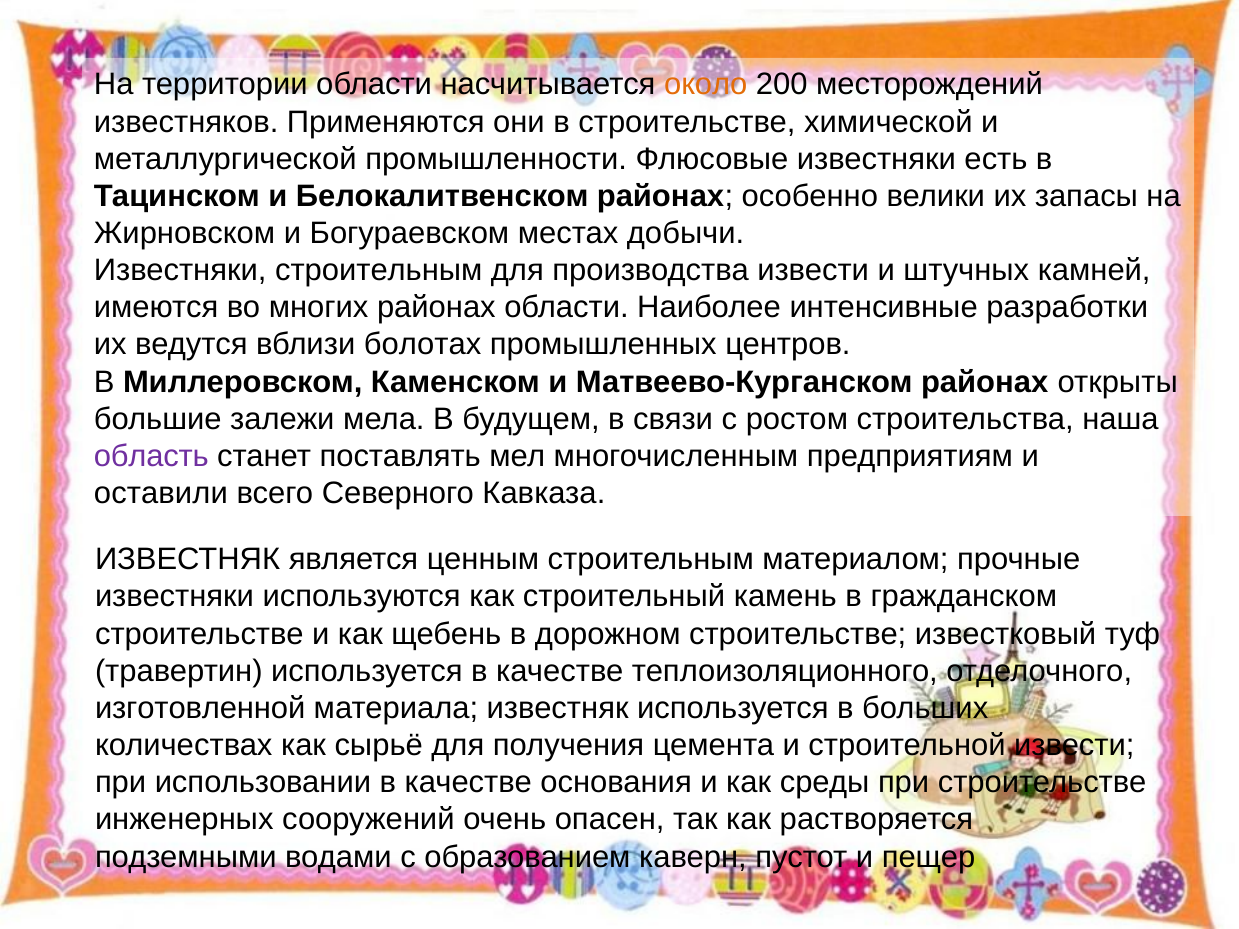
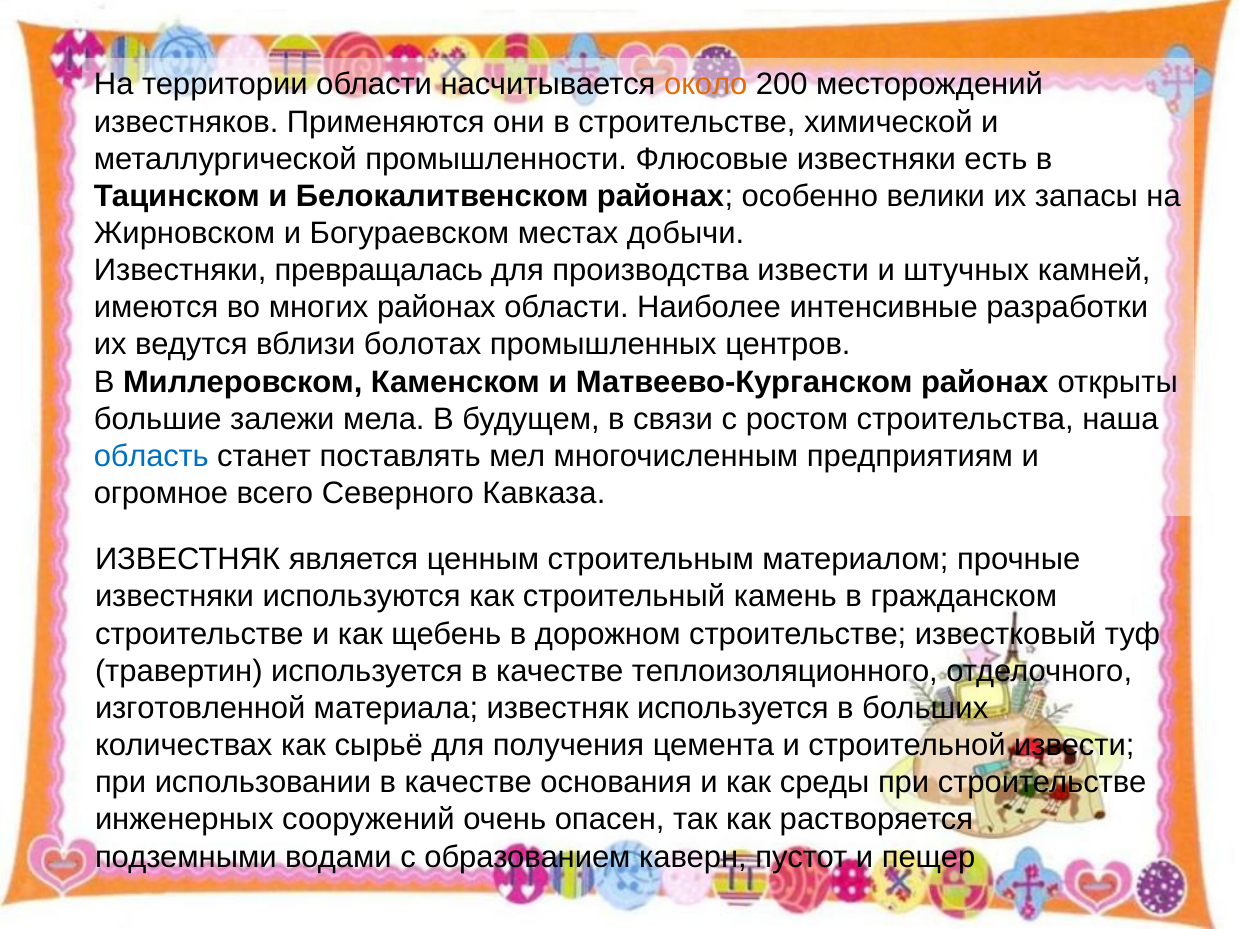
Известняки строительным: строительным -> превращалась (379, 271)
область colour: purple -> blue (151, 456)
оставили: оставили -> огромное (161, 494)
